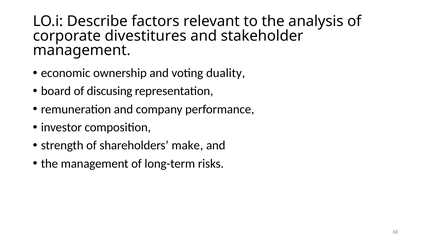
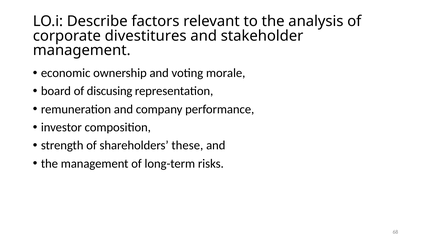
duality: duality -> morale (226, 73)
make: make -> these (187, 145)
